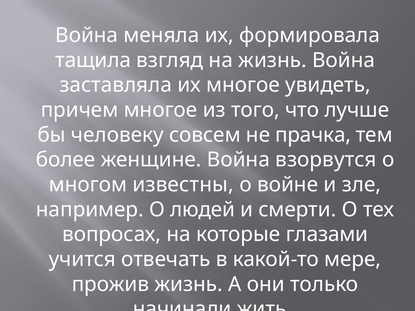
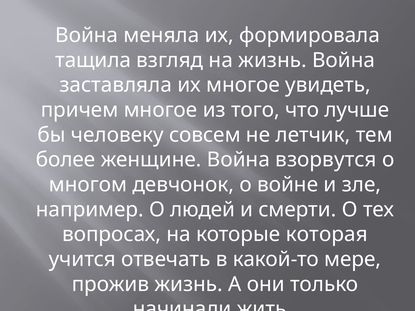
прачка: прачка -> летчик (313, 135)
известны: известны -> девчонок (183, 185)
глазами: глазами -> которая (327, 235)
